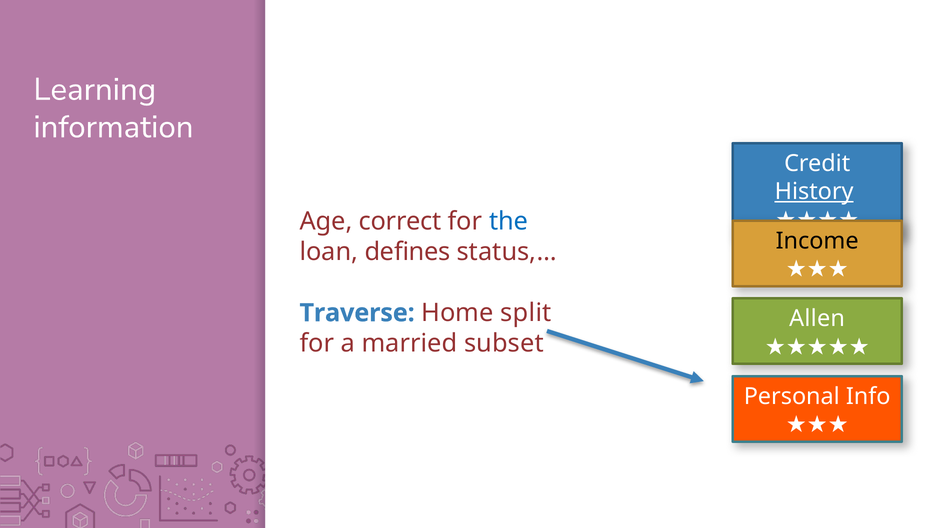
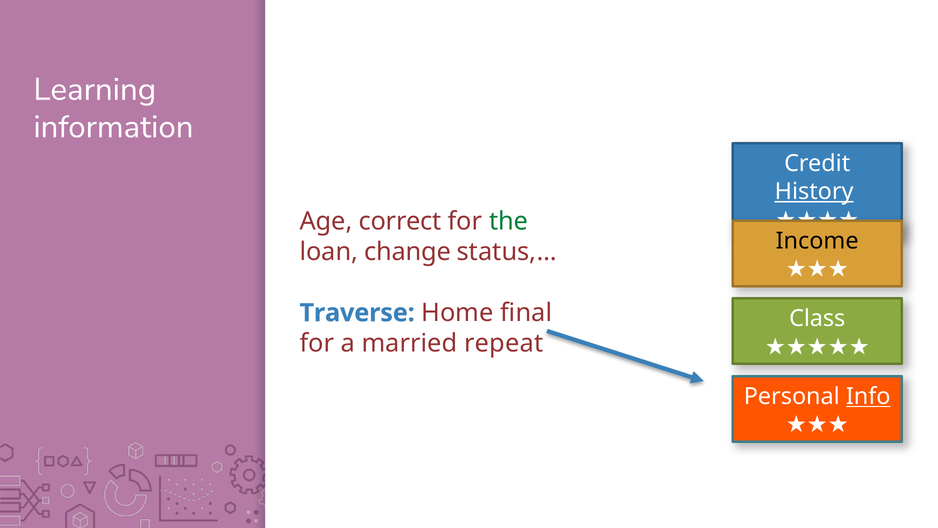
the colour: blue -> green (509, 221)
defines: defines -> change (408, 252)
split: split -> final (526, 313)
Allen: Allen -> Class (817, 319)
subset: subset -> repeat (504, 343)
Info underline: none -> present (868, 396)
